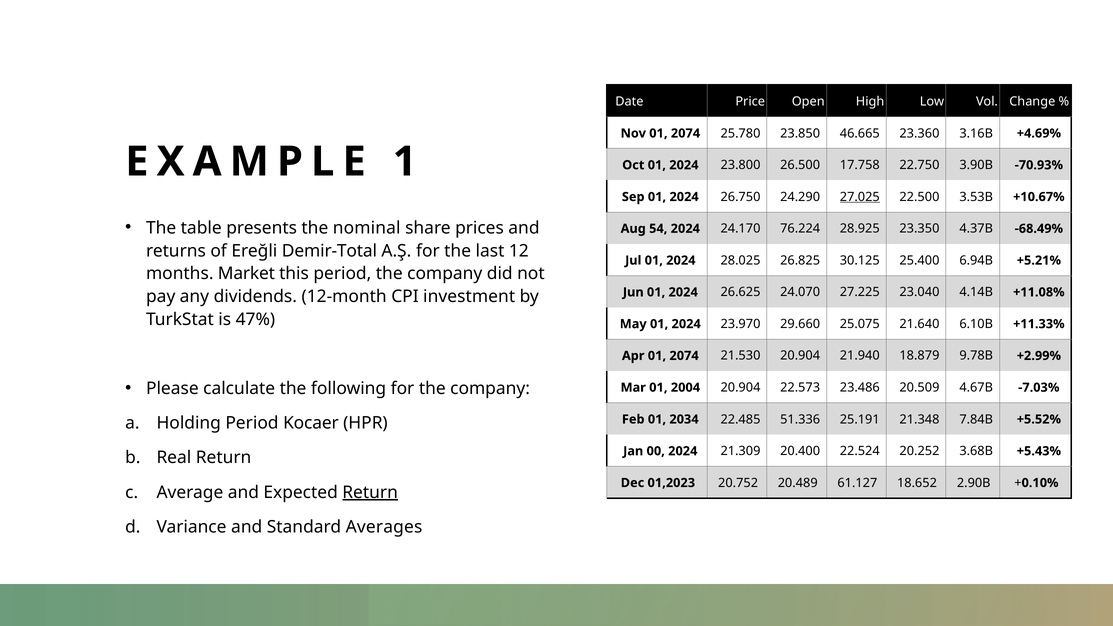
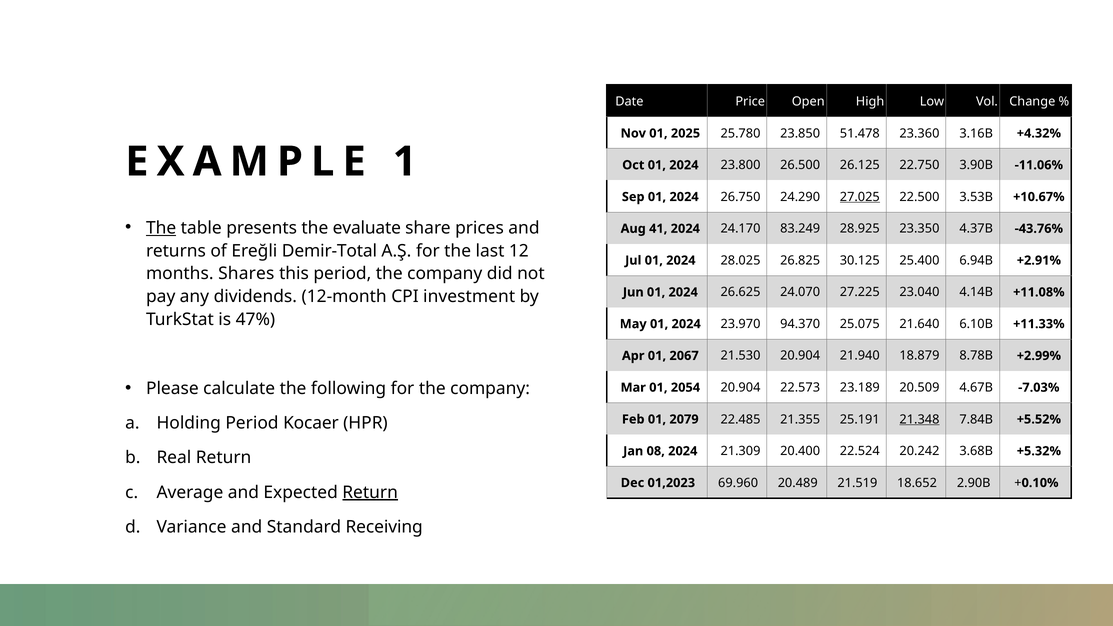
Nov 01 2074: 2074 -> 2025 (685, 133)
46.665: 46.665 -> 51.478 (860, 133)
+4.69%: +4.69% -> +4.32% (1039, 133)
17.758: 17.758 -> 26.125 (860, 165)
-70.93%: -70.93% -> -11.06% (1039, 165)
The underline: none -> present (161, 228)
nominal: nominal -> evaluate (367, 228)
54: 54 -> 41 (658, 229)
76.224: 76.224 -> 83.249 (800, 229)
-68.49%: -68.49% -> -43.76% (1039, 229)
+5.21%: +5.21% -> +2.91% (1039, 260)
Market: Market -> Shares (246, 274)
29.660: 29.660 -> 94.370 (800, 324)
Apr 01 2074: 2074 -> 2067 (684, 356)
9.78B: 9.78B -> 8.78B (976, 356)
2004: 2004 -> 2054 (685, 388)
23.486: 23.486 -> 23.189 (860, 388)
2034: 2034 -> 2079 (684, 419)
51.336: 51.336 -> 21.355 (800, 419)
21.348 underline: none -> present (919, 419)
00: 00 -> 08 (656, 451)
20.252: 20.252 -> 20.242 (919, 451)
+5.43%: +5.43% -> +5.32% (1039, 451)
20.752: 20.752 -> 69.960 (738, 483)
61.127: 61.127 -> 21.519 (857, 483)
Averages: Averages -> Receiving (384, 527)
